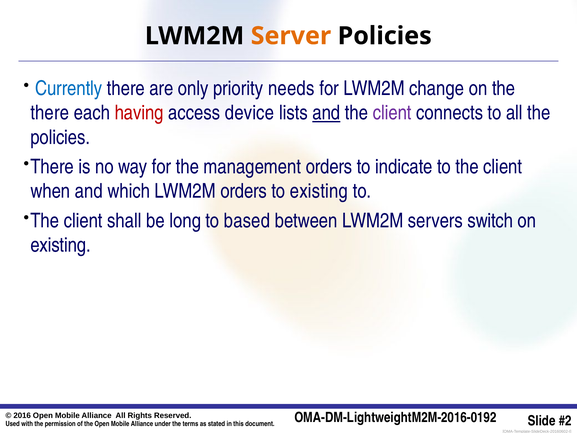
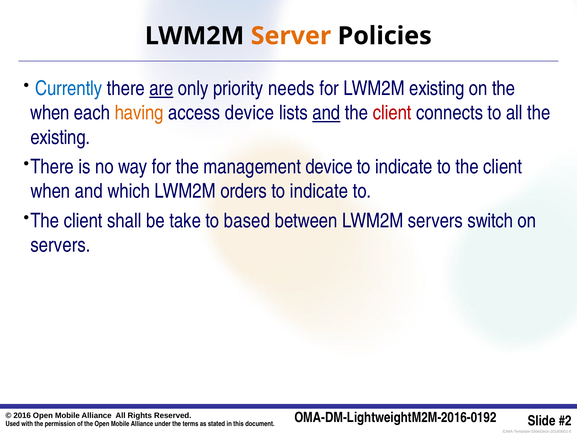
are underline: none -> present (161, 88)
LWM2M change: change -> existing (437, 88)
there: there -> when (50, 113)
having colour: red -> orange (139, 113)
client colour: purple -> red (392, 113)
policies: policies -> existing (60, 137)
management orders: orders -> device (329, 167)
existing: existing -> indicate (319, 191)
long: long -> take (185, 221)
existing: existing -> servers (60, 245)
